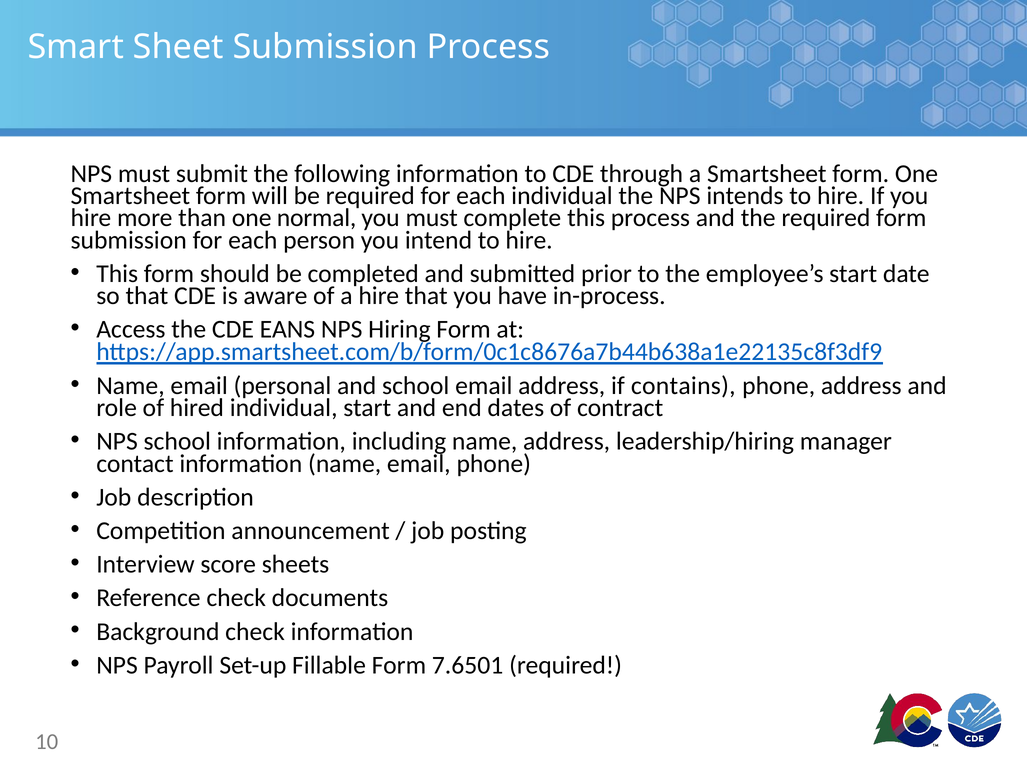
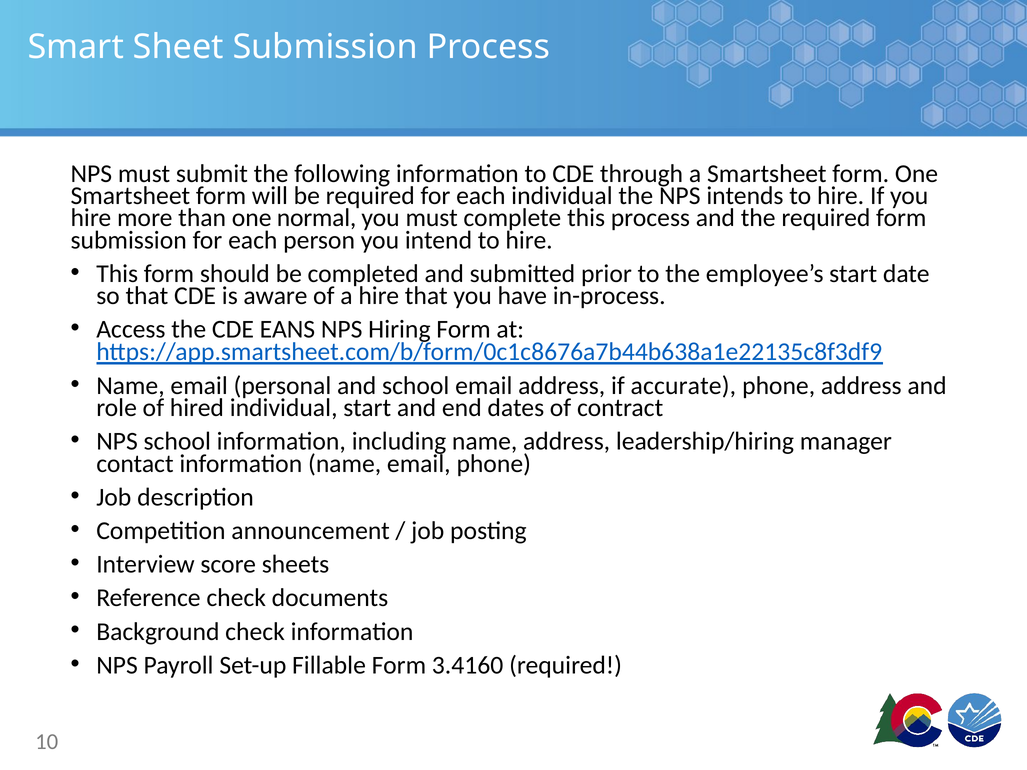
contains: contains -> accurate (683, 386)
7.6501: 7.6501 -> 3.4160 (468, 665)
